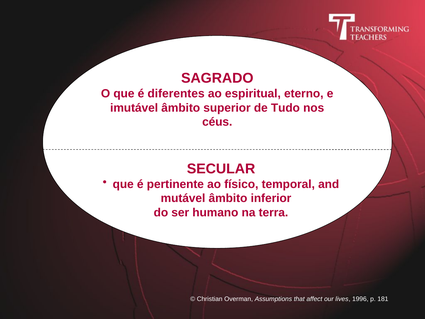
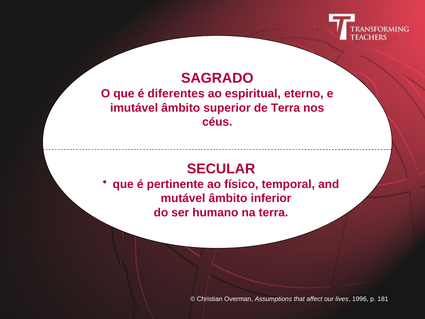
de Tudo: Tudo -> Terra (285, 108)
